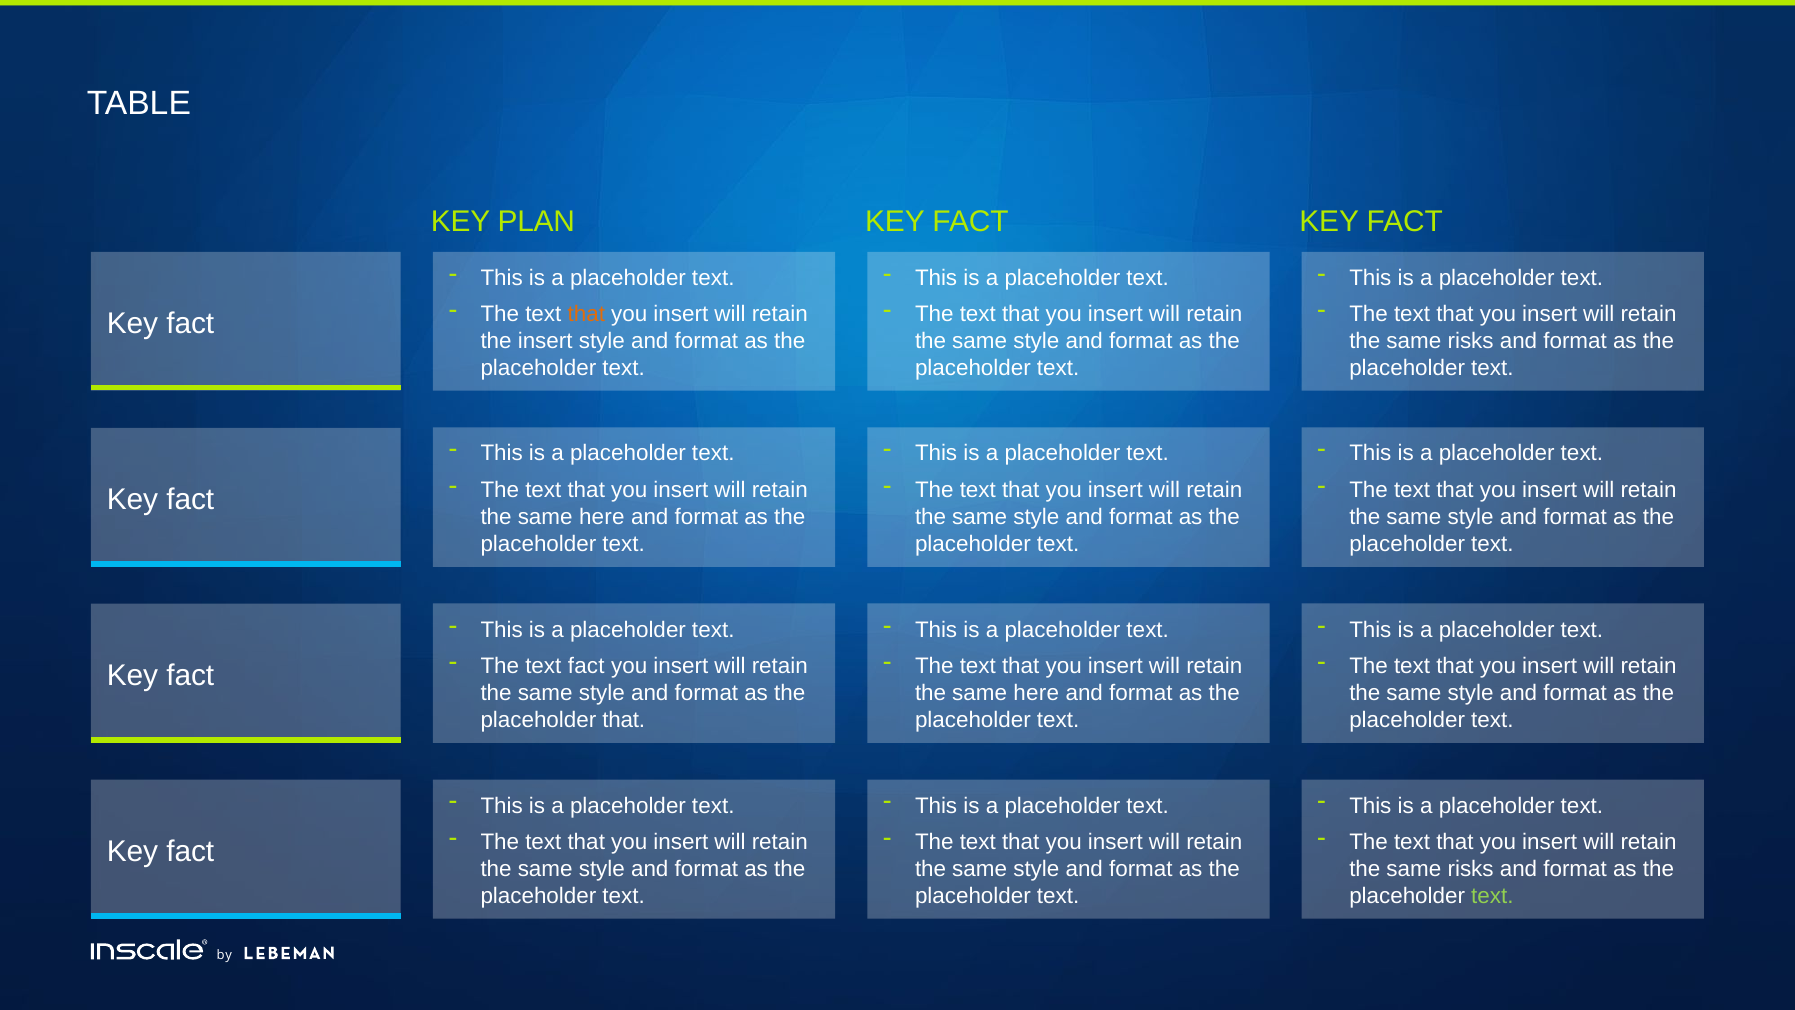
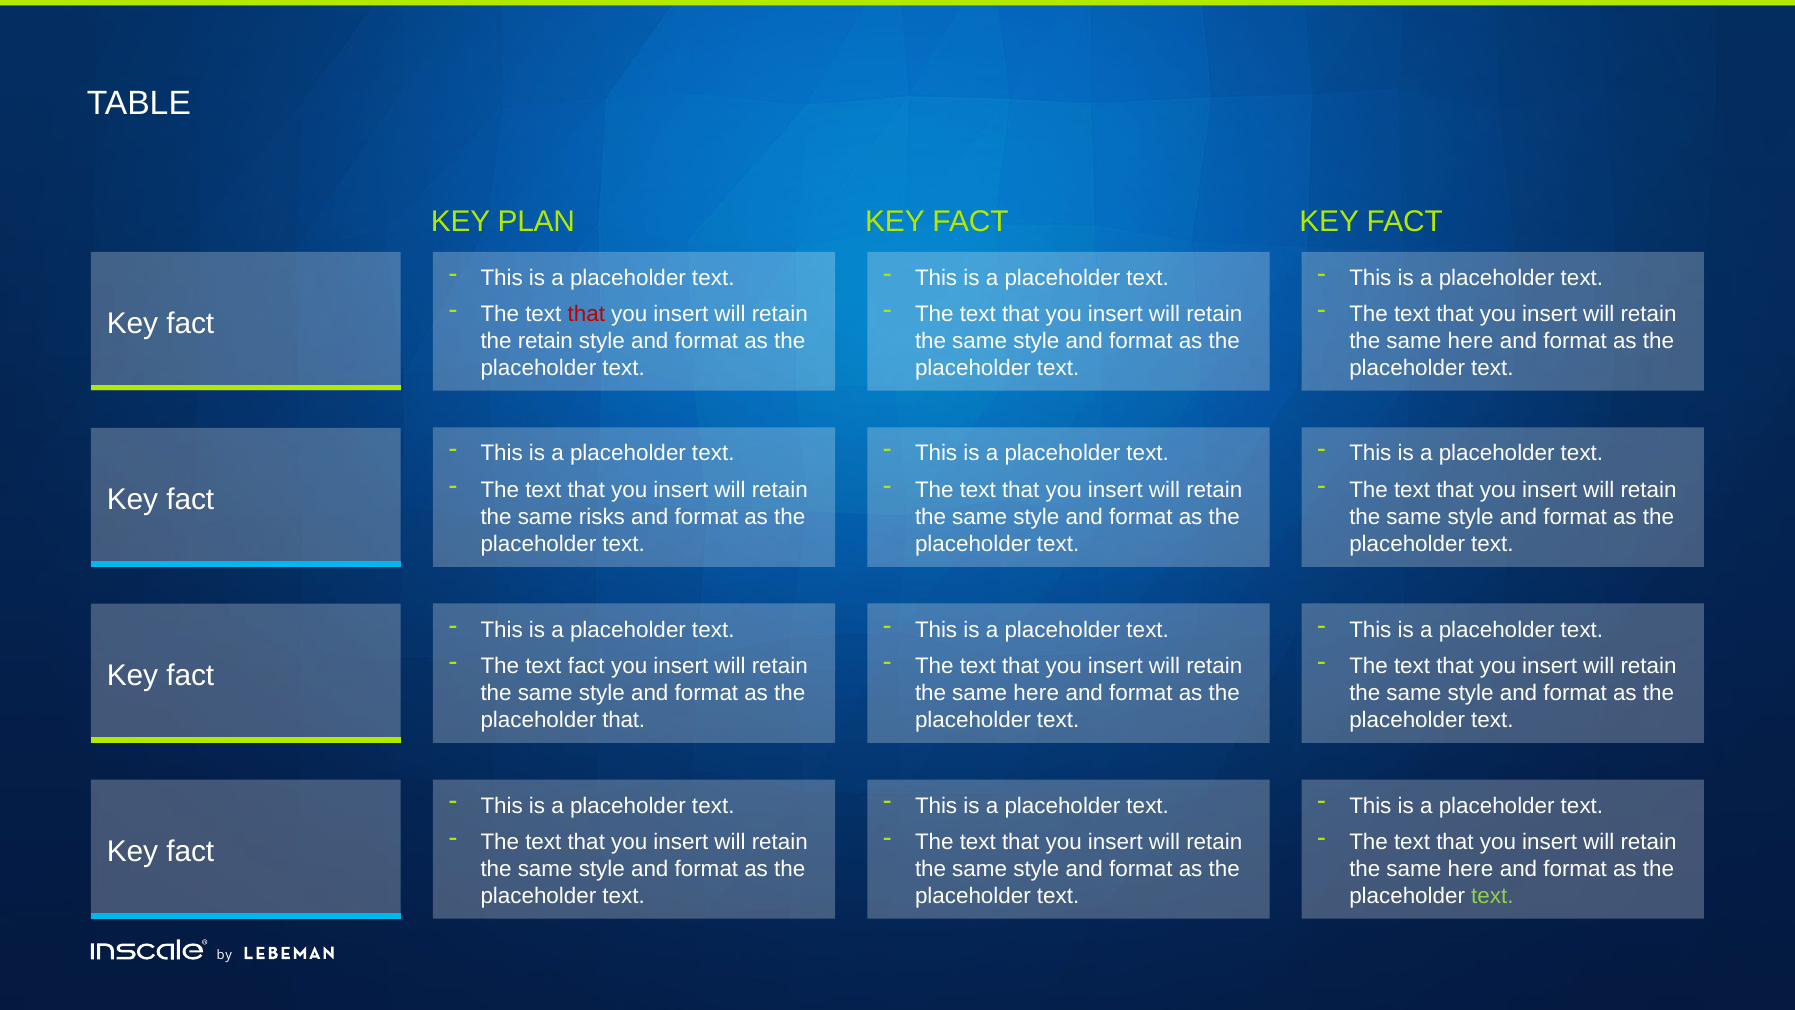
that colour: orange -> red (586, 314)
the insert: insert -> retain (545, 341)
risks: risks -> here (1471, 341)
here: here -> risks (602, 517)
risks: risks -> here (1471, 869)
